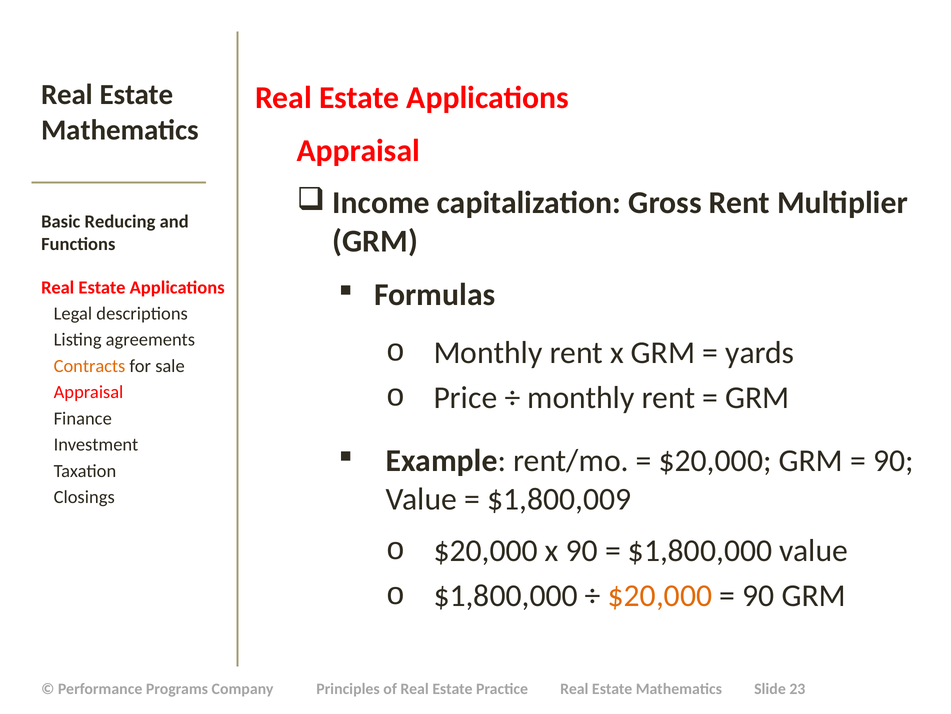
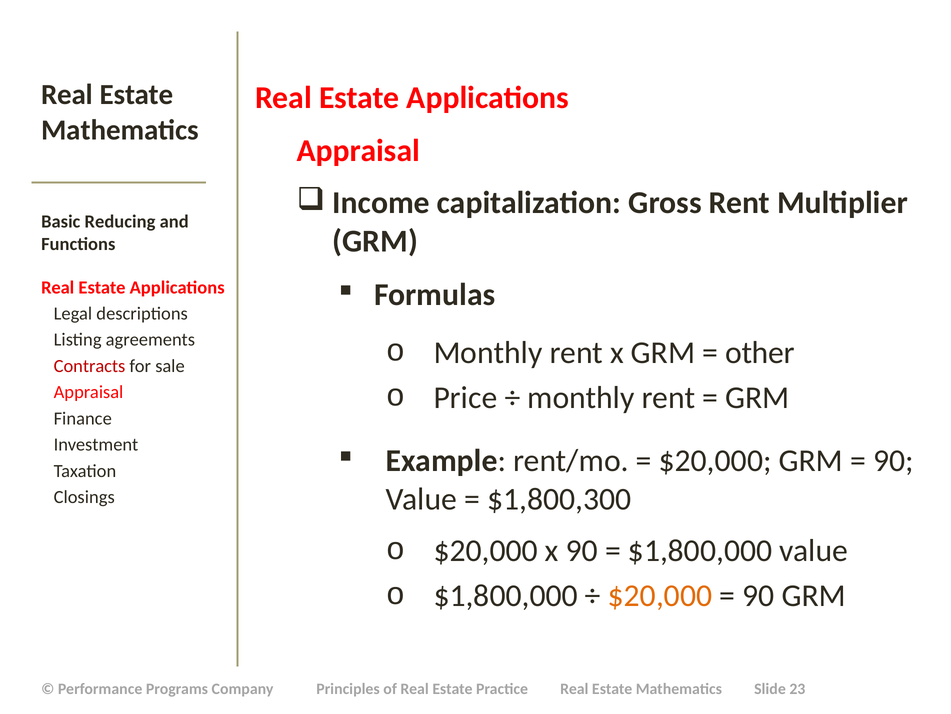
yards: yards -> other (760, 352)
Contracts colour: orange -> red (90, 366)
$1,800,009: $1,800,009 -> $1,800,300 (559, 499)
